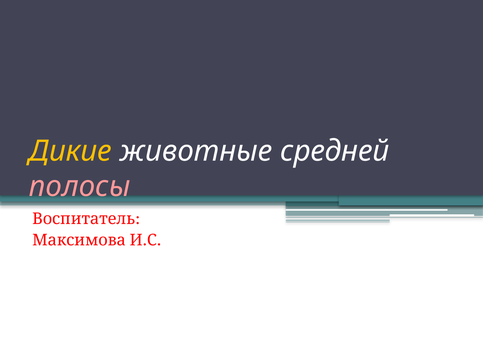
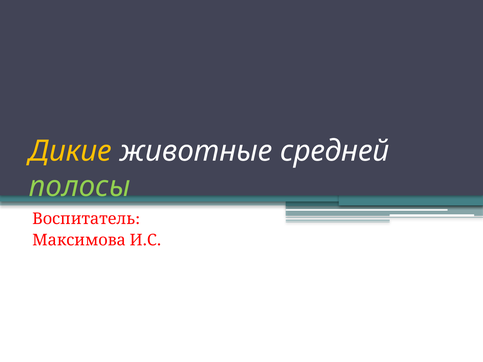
полосы colour: pink -> light green (80, 186)
